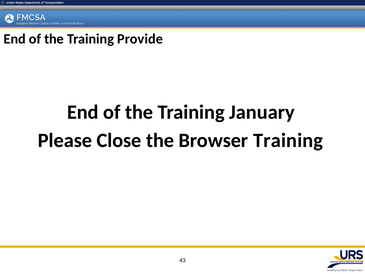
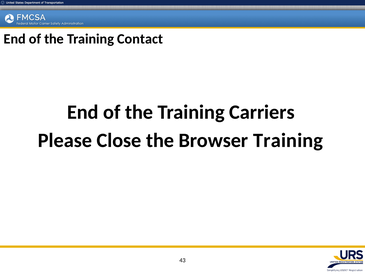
Provide: Provide -> Contact (140, 39)
January: January -> Carriers (262, 112)
